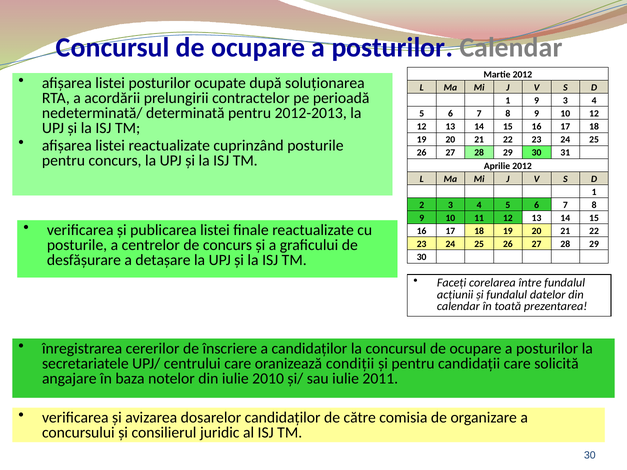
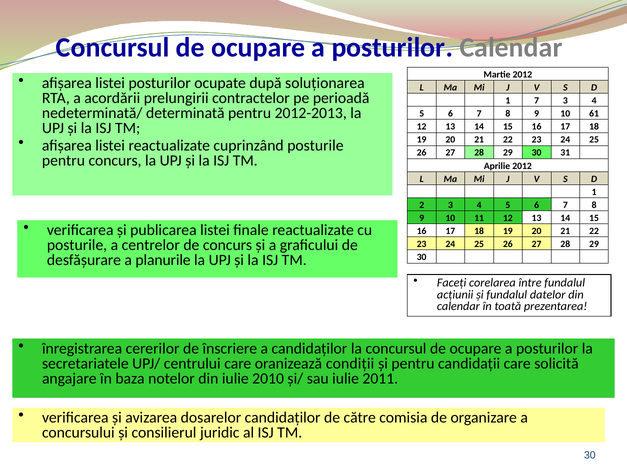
1 9: 9 -> 7 (537, 101)
10 12: 12 -> 61 (594, 114)
detaşare: detaşare -> planurile (163, 260)
